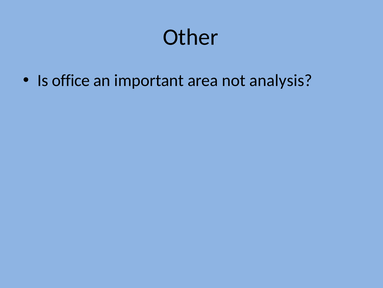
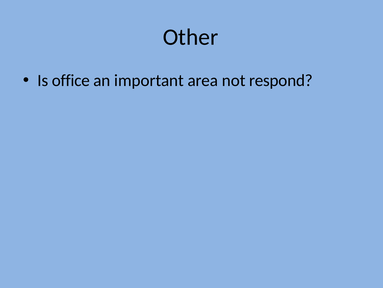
analysis: analysis -> respond (281, 80)
